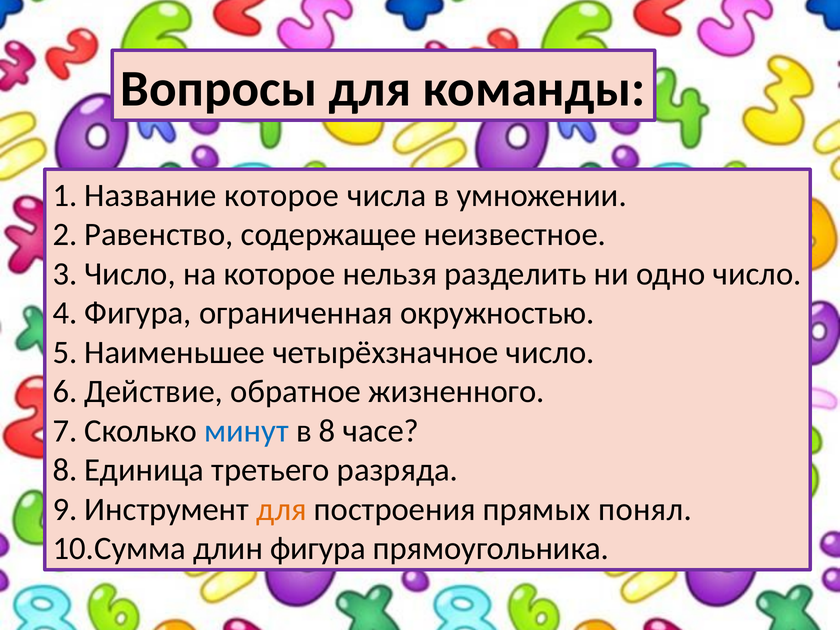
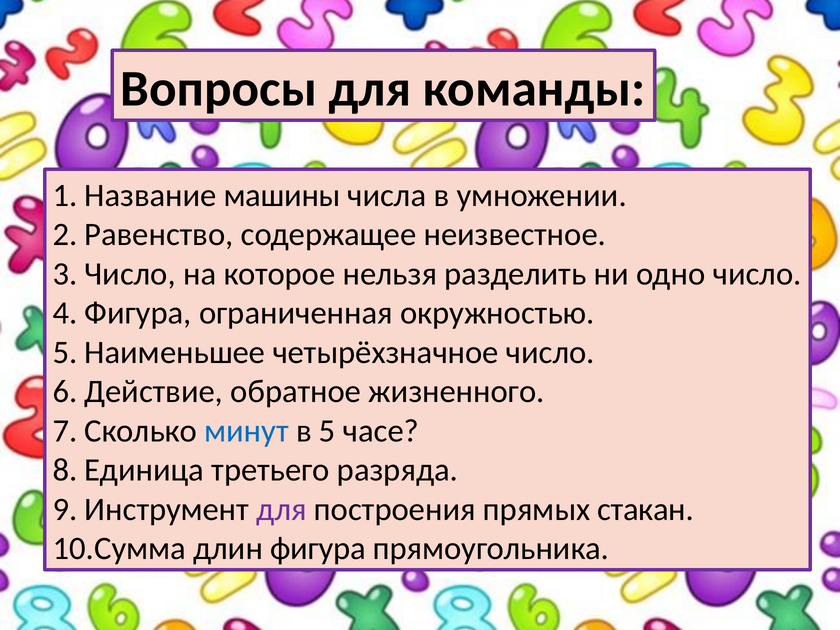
которое: которое -> машины (282, 195)
8: 8 -> 5 (327, 431)
для colour: orange -> purple (281, 509)
понял: понял -> стакан (646, 509)
